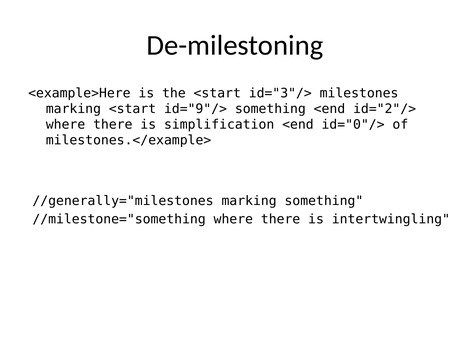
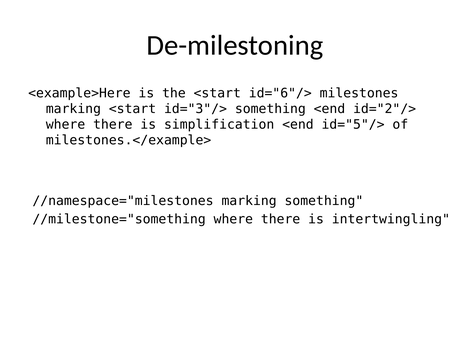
id="3"/>: id="3"/> -> id="6"/> (280, 93)
id="9"/>: id="9"/> -> id="3"/> (195, 109)
id="0"/>: id="0"/> -> id="5"/> (353, 125)
//generally="milestones: //generally="milestones -> //namespace="milestones (123, 201)
